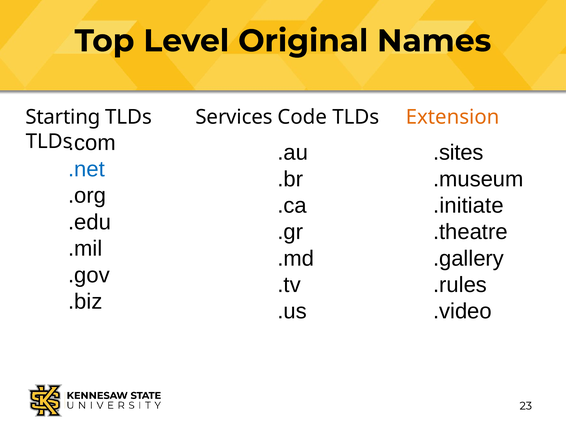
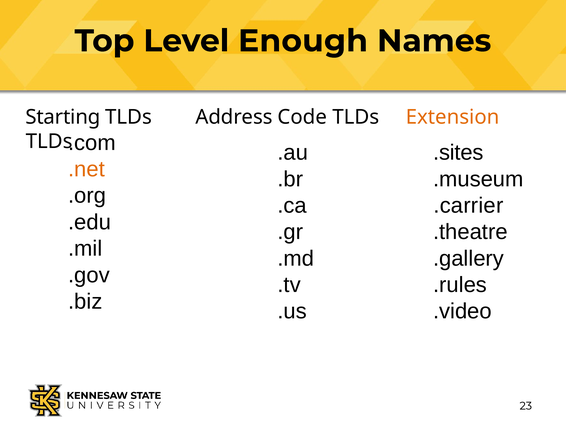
Original: Original -> Enough (303, 41)
Services: Services -> Address (234, 117)
.net colour: blue -> orange (87, 169)
.initiate: .initiate -> .carrier (468, 205)
